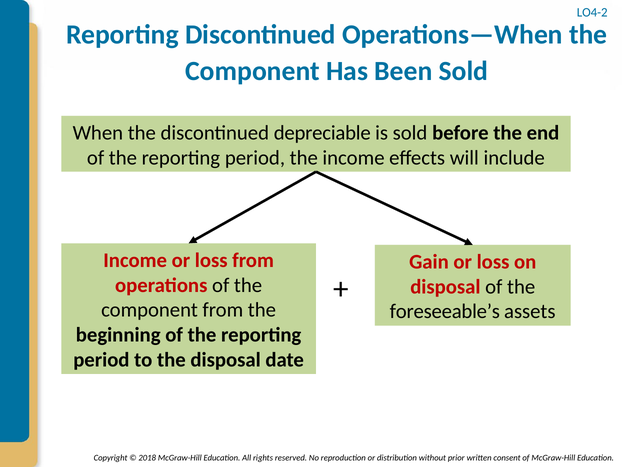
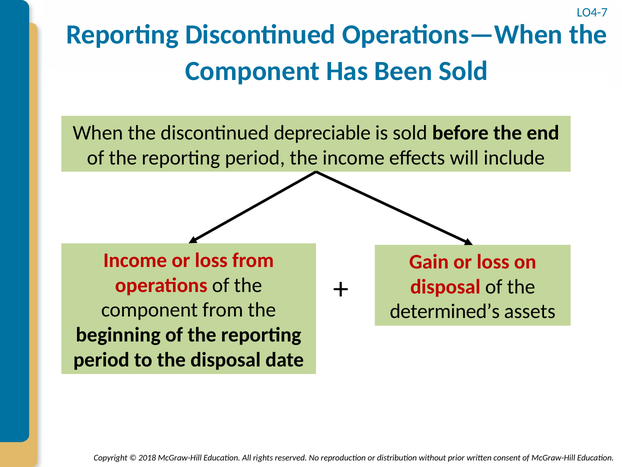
LO4-2: LO4-2 -> LO4-7 (592, 12)
foreseeable’s: foreseeable’s -> determined’s (445, 311)
